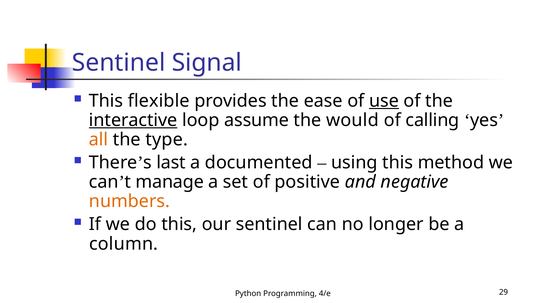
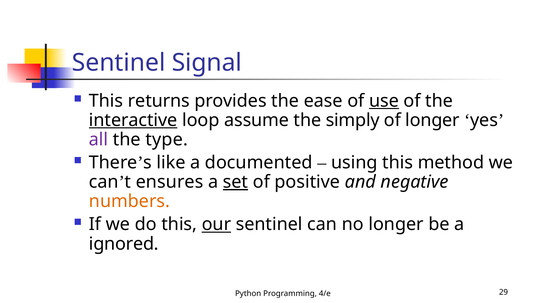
flexible: flexible -> returns (159, 101)
would: would -> simply (353, 120)
of calling: calling -> longer (432, 120)
all colour: orange -> purple (99, 140)
last: last -> like (171, 163)
manage: manage -> ensures (170, 182)
set underline: none -> present (236, 182)
our underline: none -> present (216, 225)
column: column -> ignored (124, 244)
